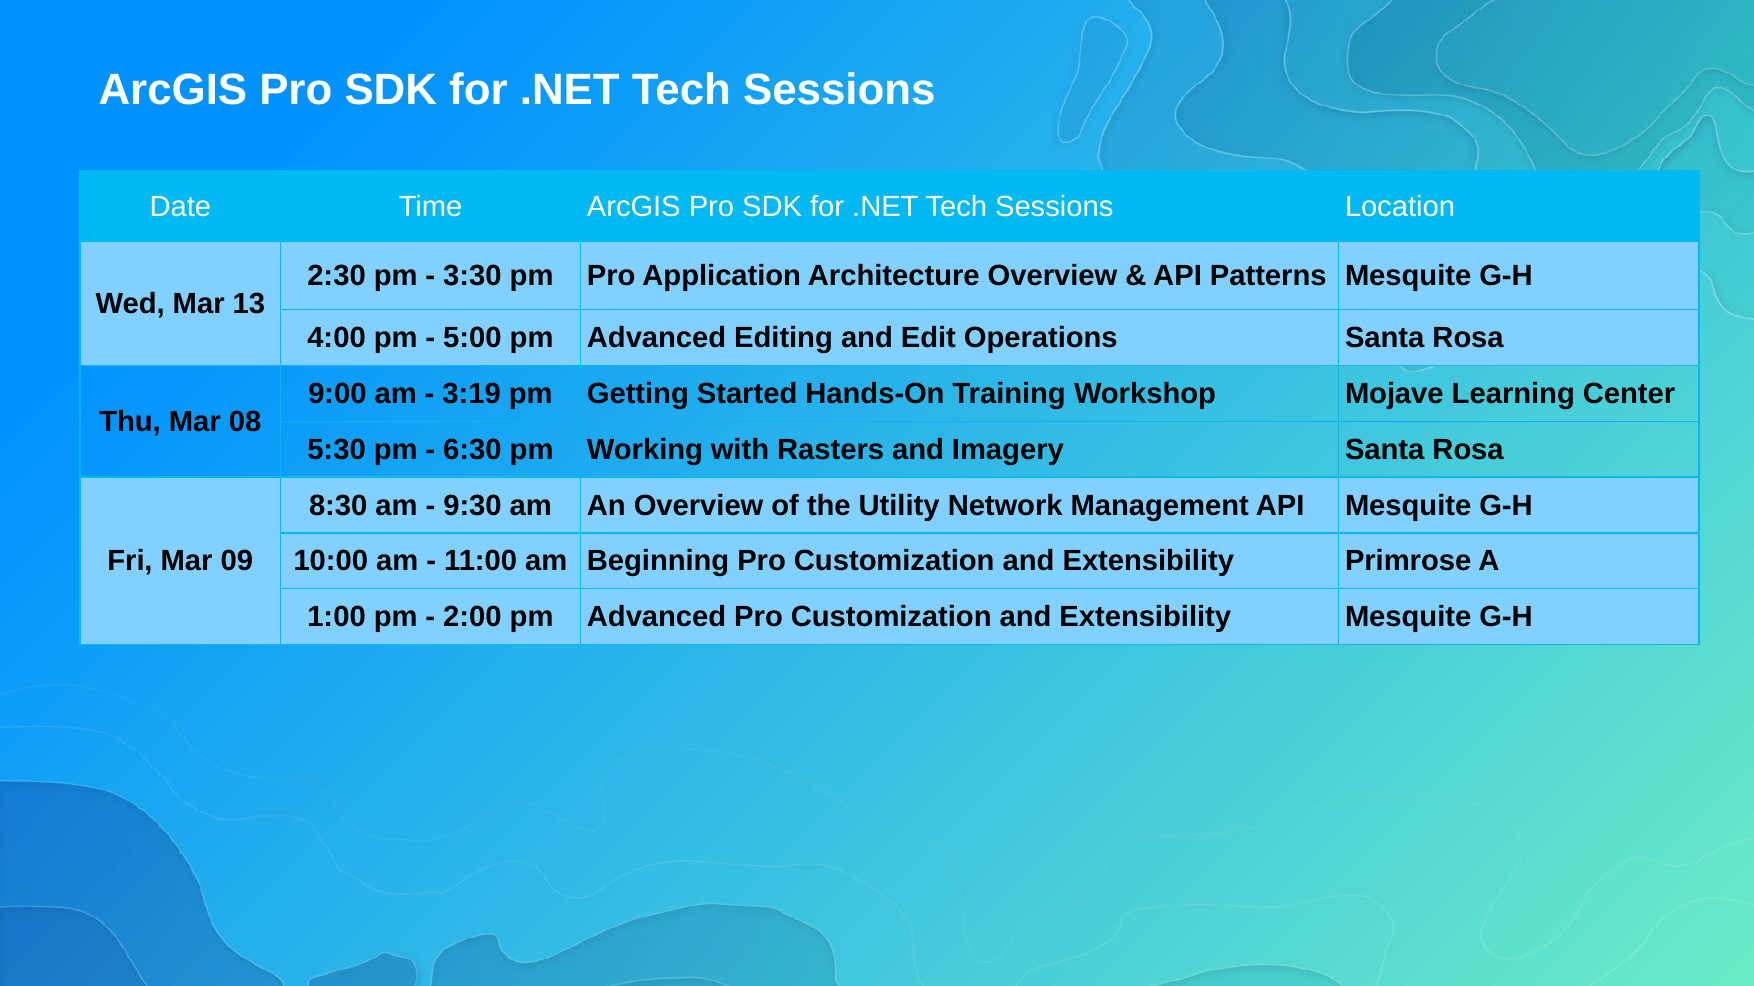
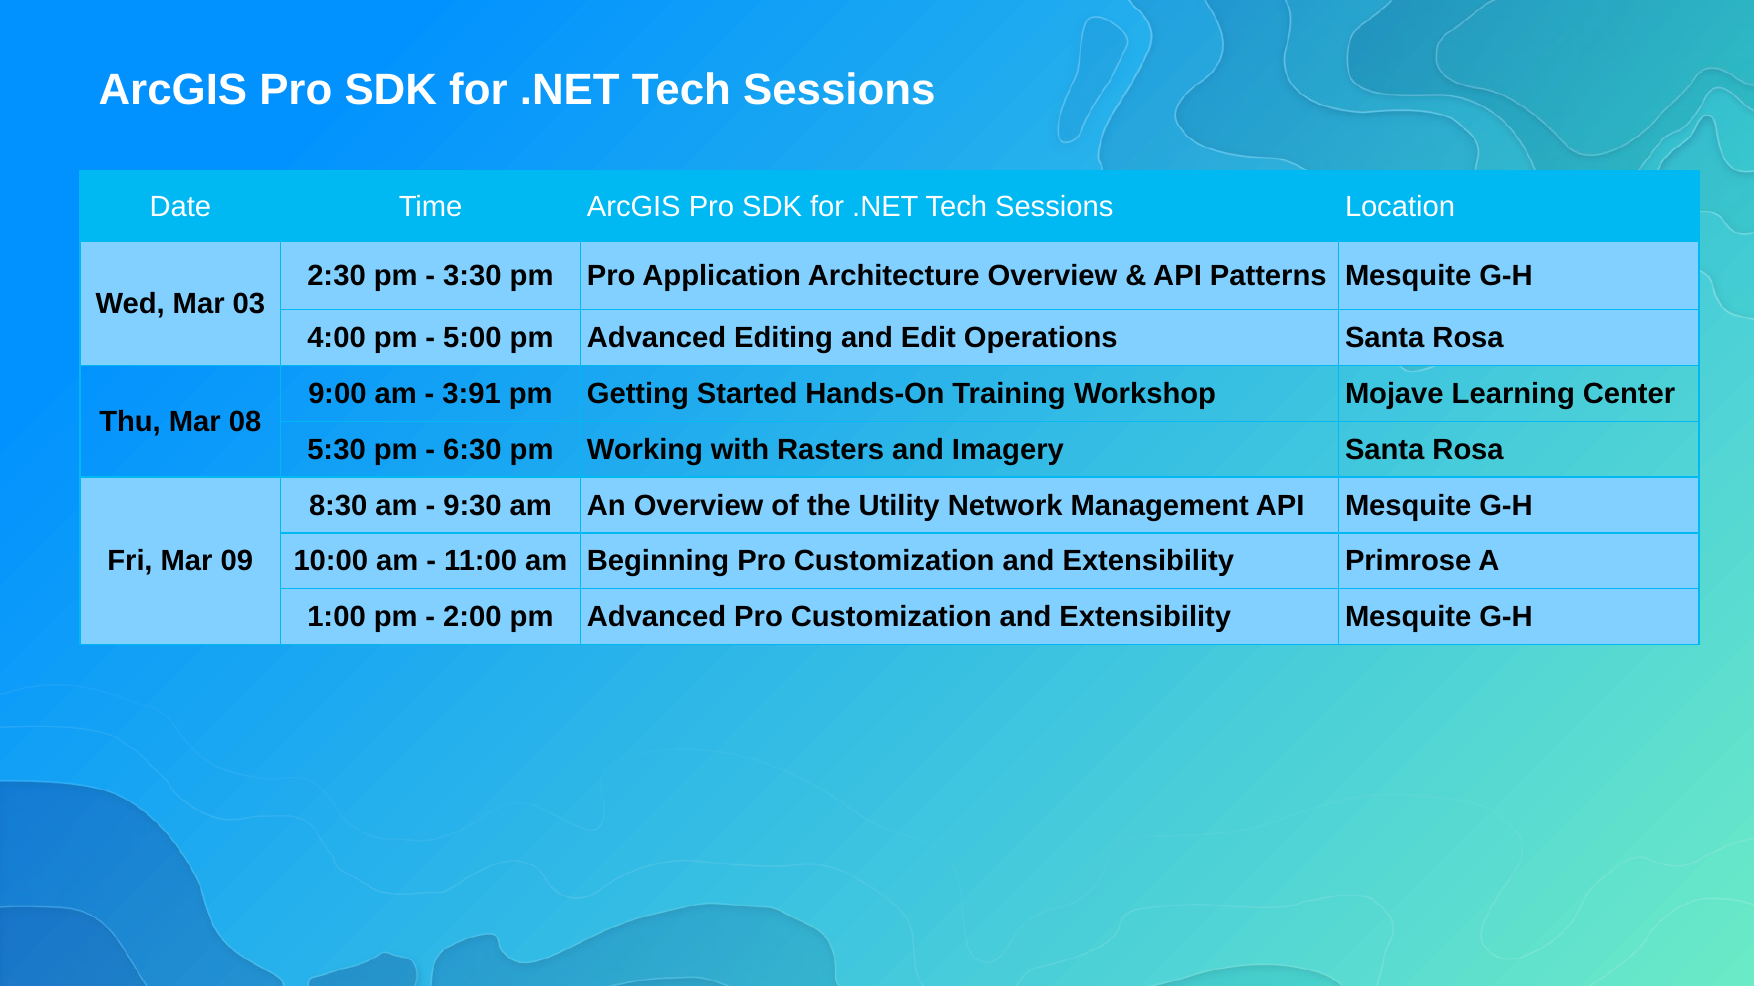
13: 13 -> 03 (249, 304)
3:19: 3:19 -> 3:91 (472, 394)
